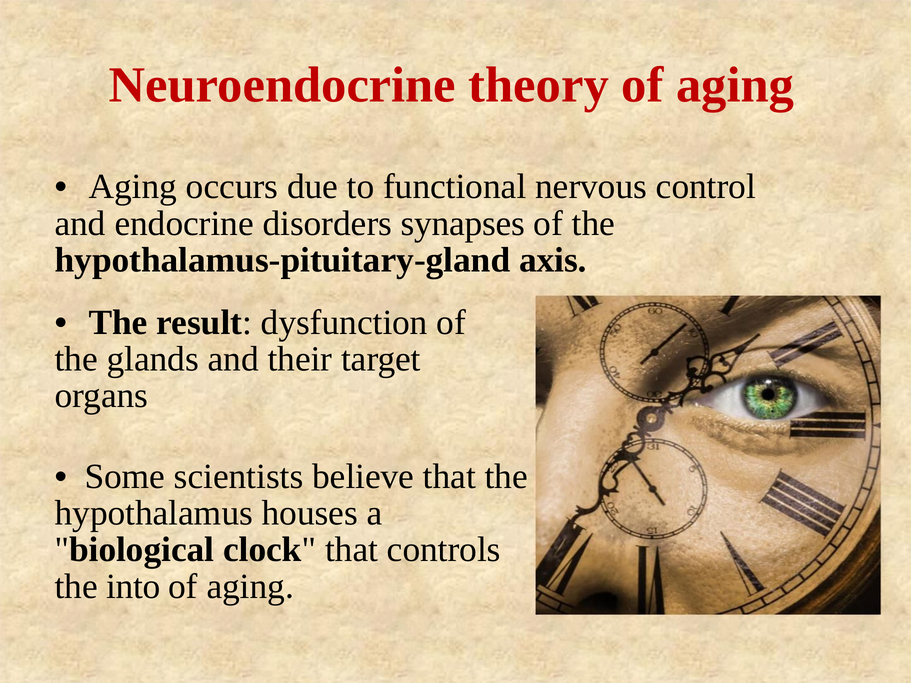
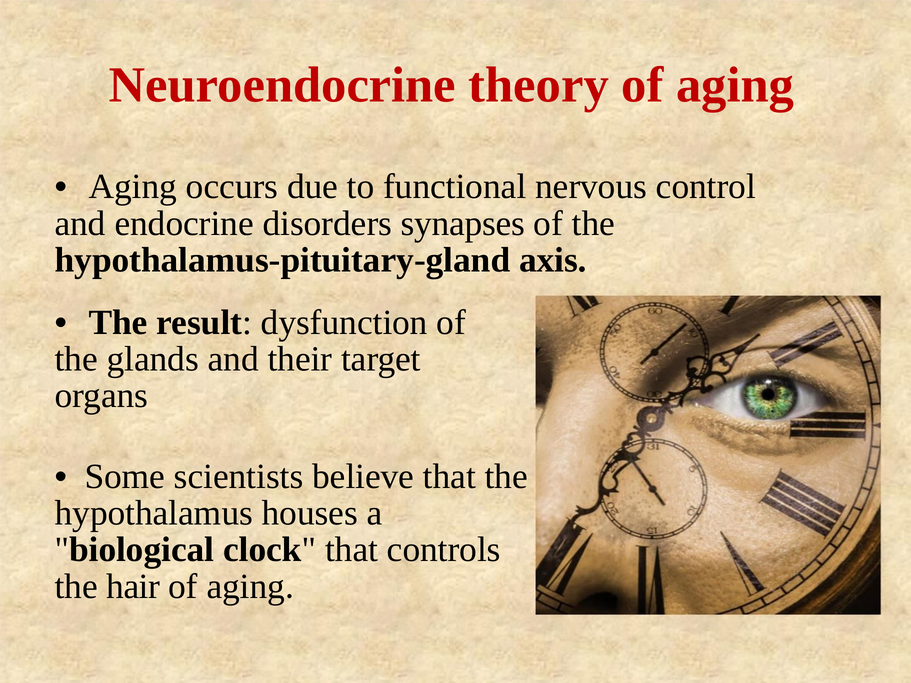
into: into -> hair (133, 587)
